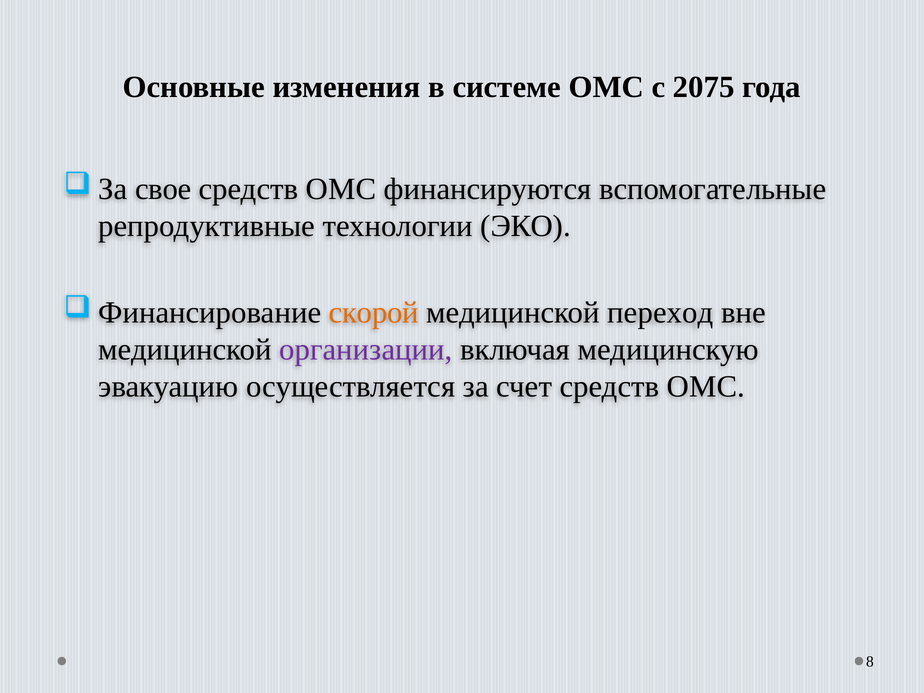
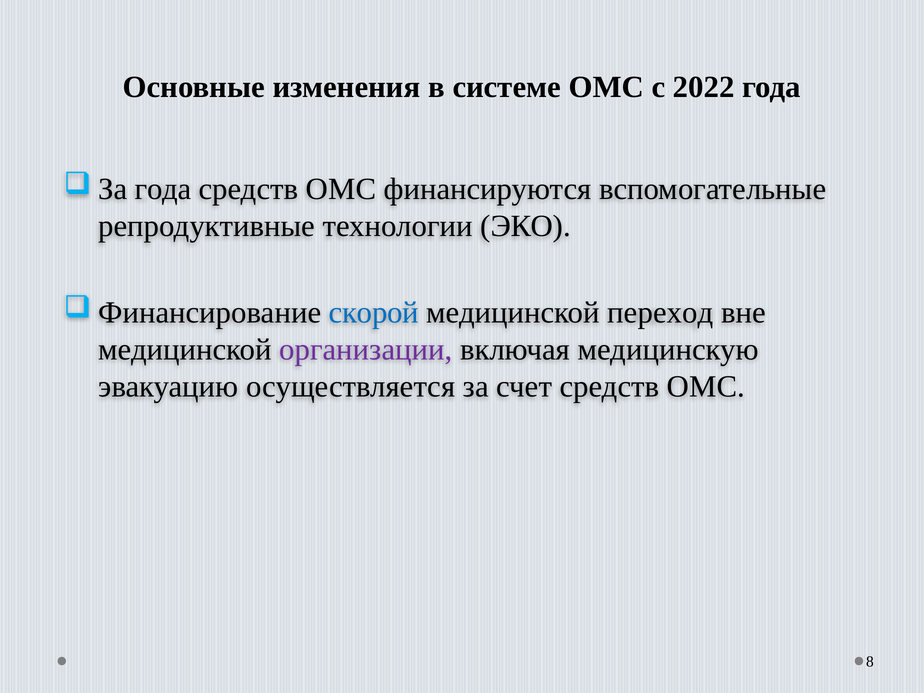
2075: 2075 -> 2022 (704, 87)
свое: свое -> года (163, 189)
скорой colour: orange -> blue (374, 312)
